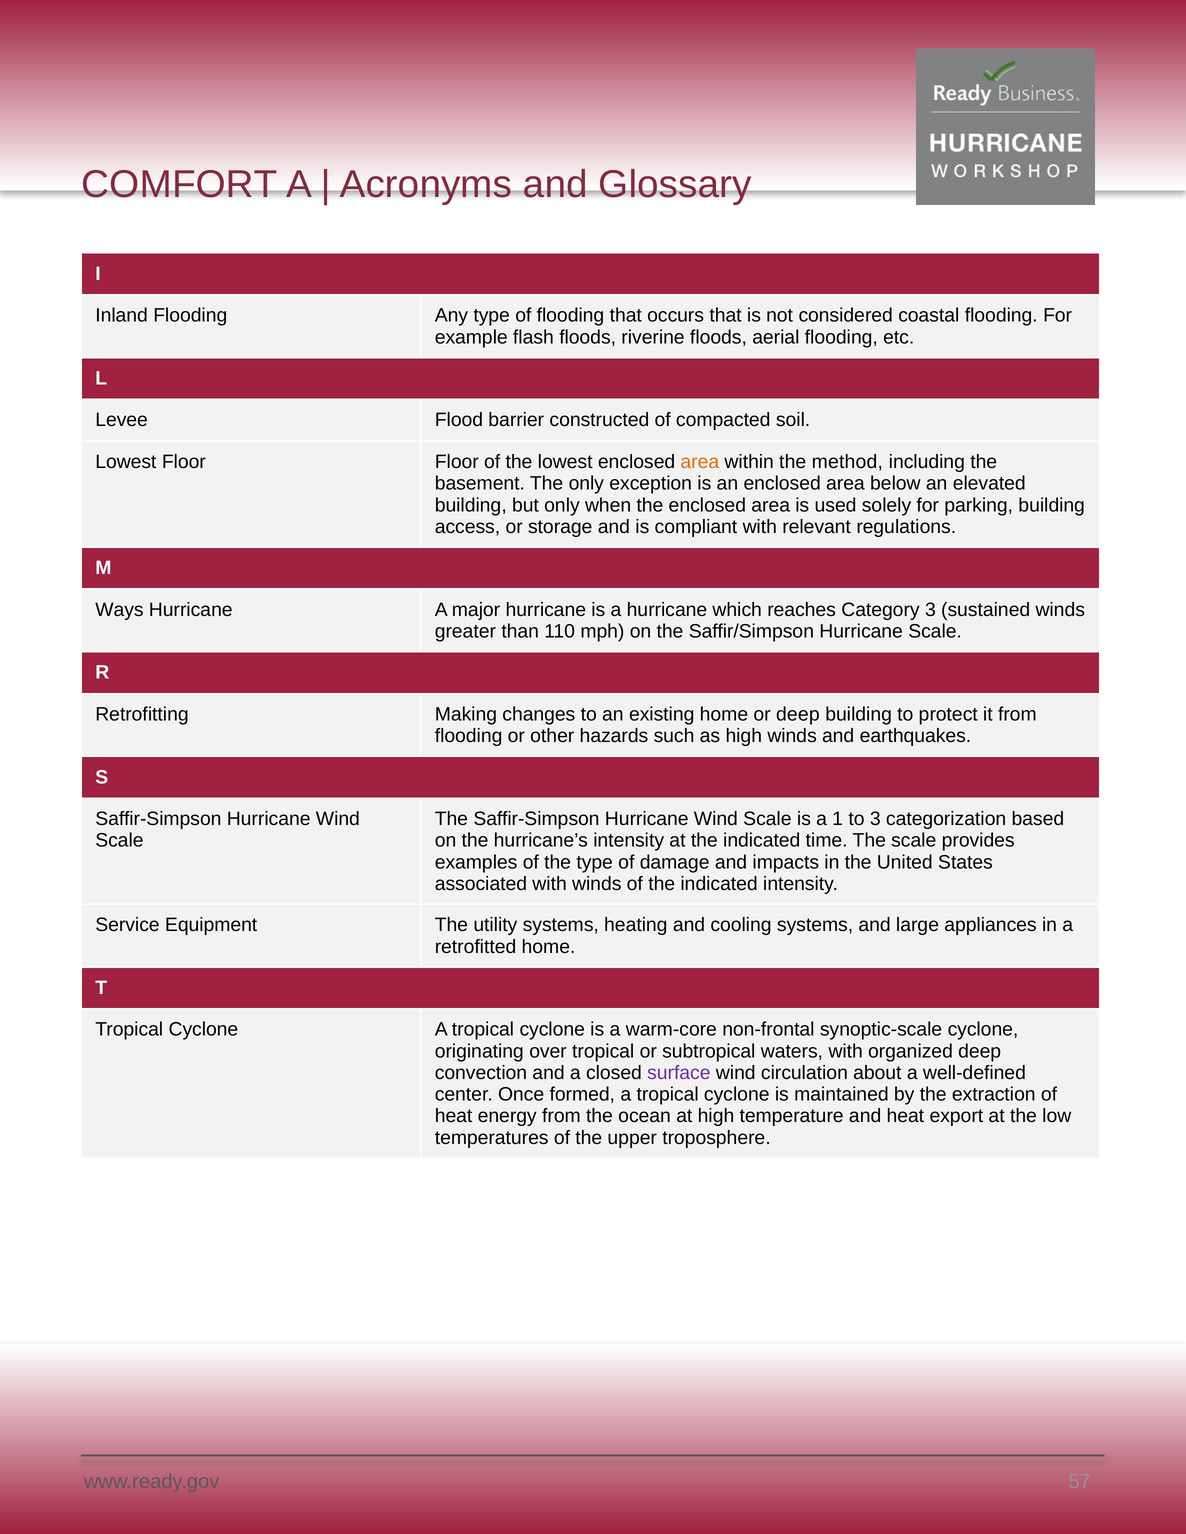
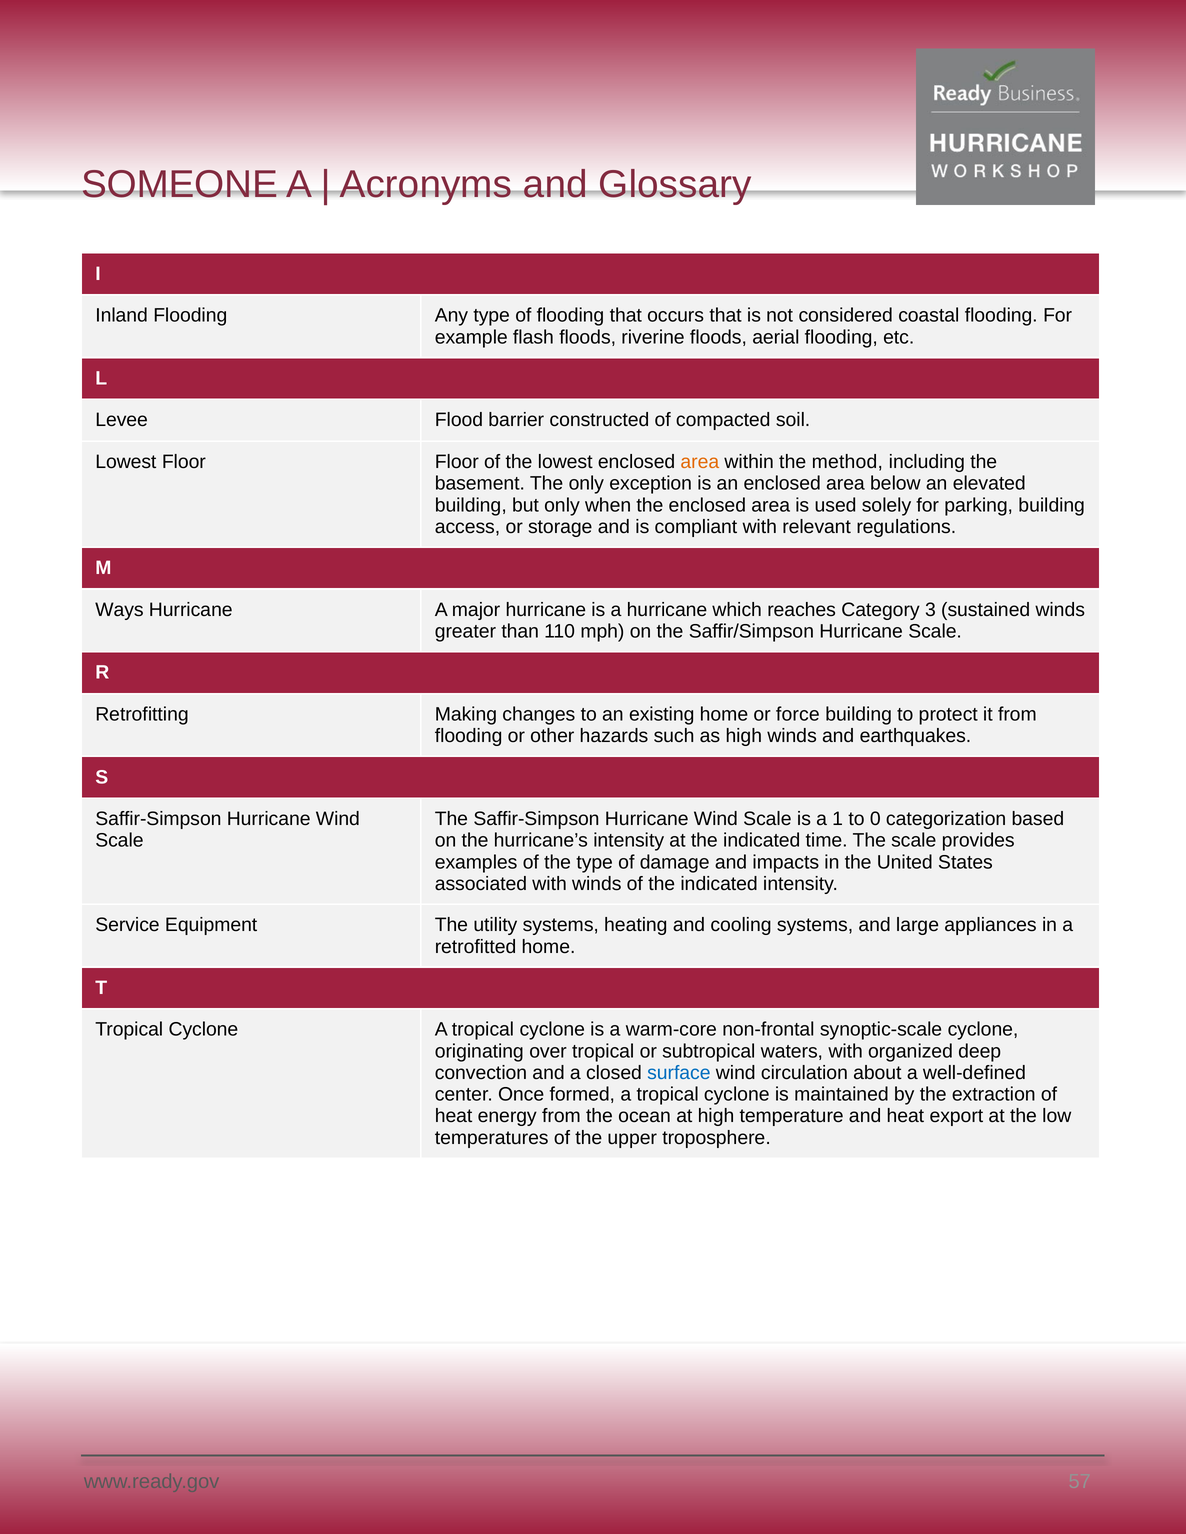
COMFORT: COMFORT -> SOMEONE (180, 185)
or deep: deep -> force (798, 715)
to 3: 3 -> 0 (875, 819)
surface colour: purple -> blue (679, 1073)
